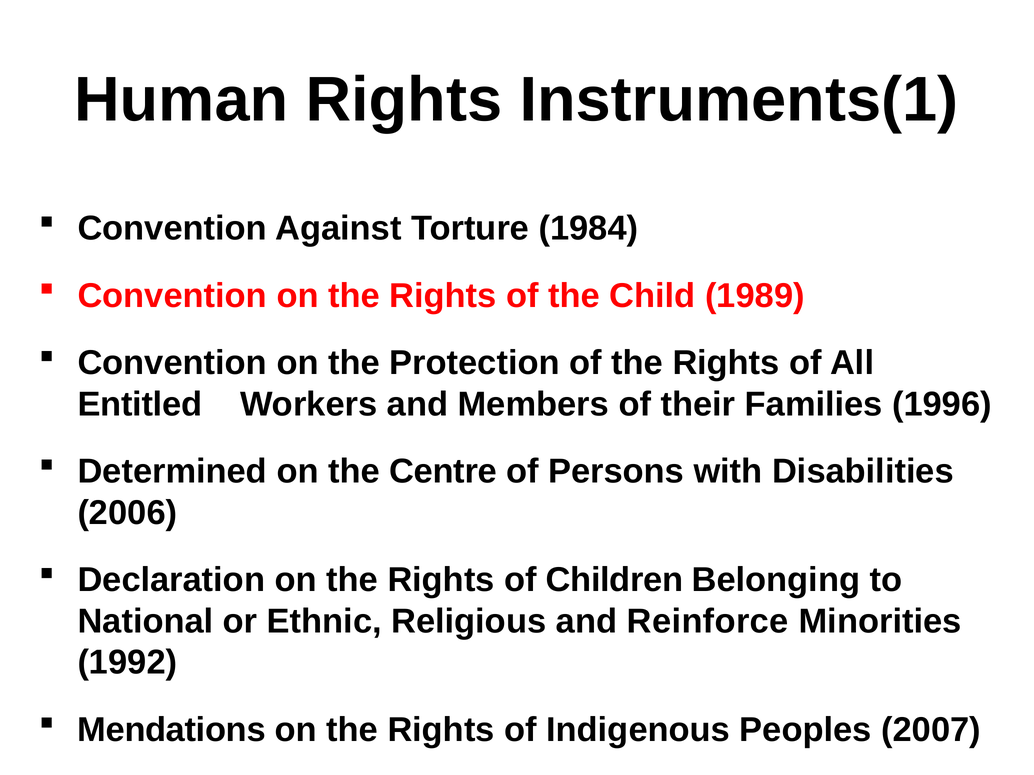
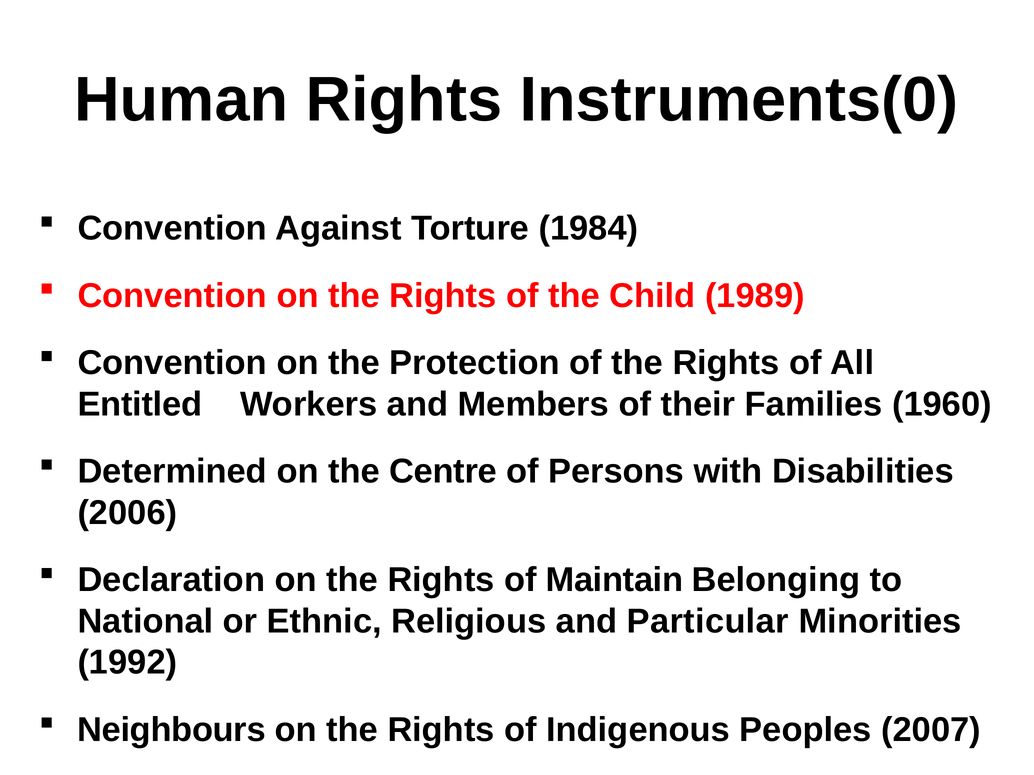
Instruments(1: Instruments(1 -> Instruments(0 (739, 100)
1996: 1996 -> 1960 (942, 405)
Children: Children -> Maintain (614, 580)
Reinforce: Reinforce -> Particular (708, 622)
Mendations: Mendations -> Neighbours (172, 730)
